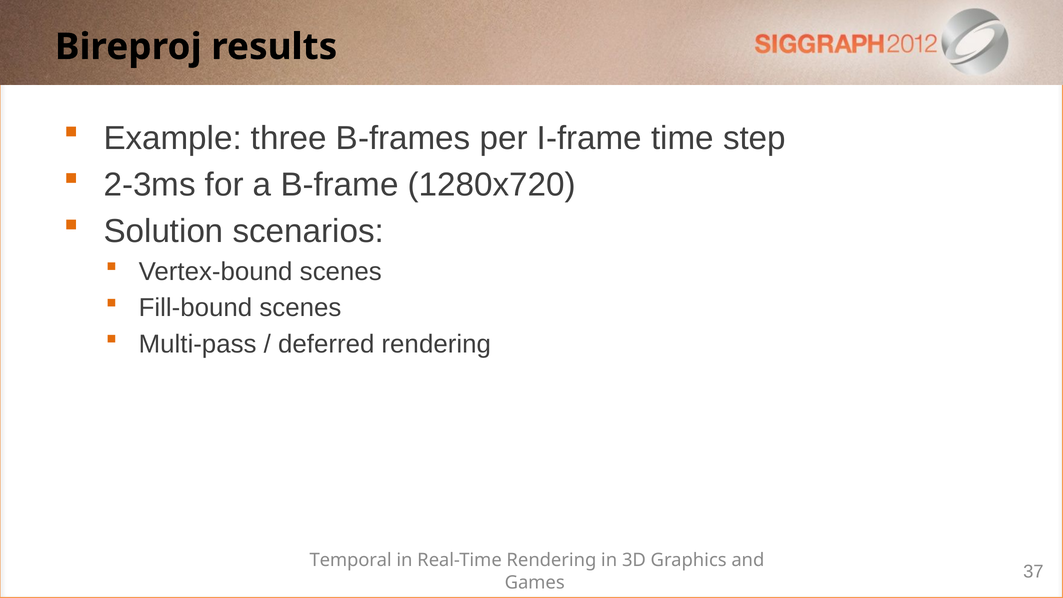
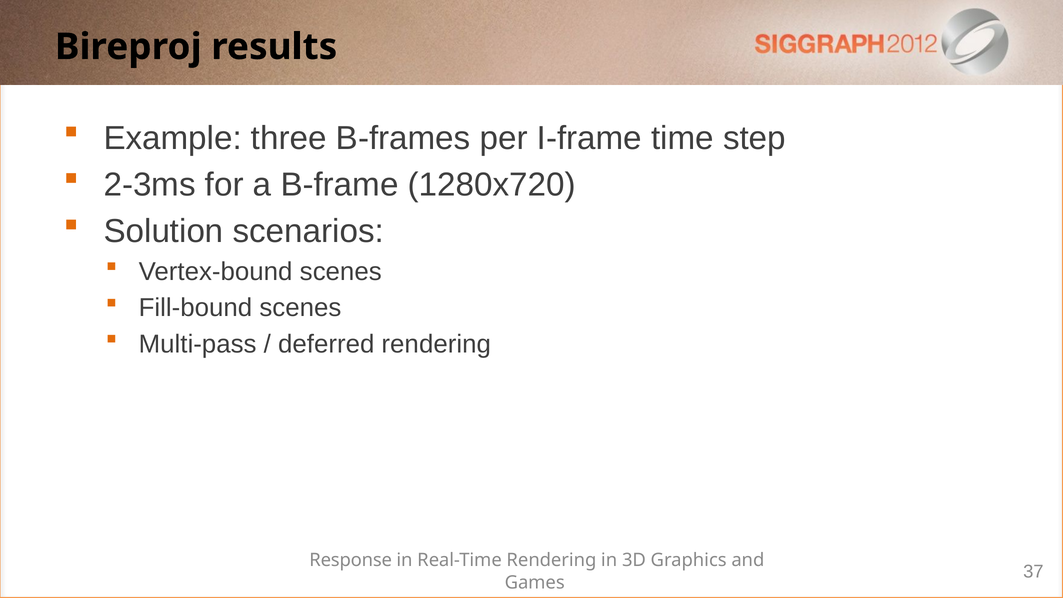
Temporal: Temporal -> Response (351, 560)
